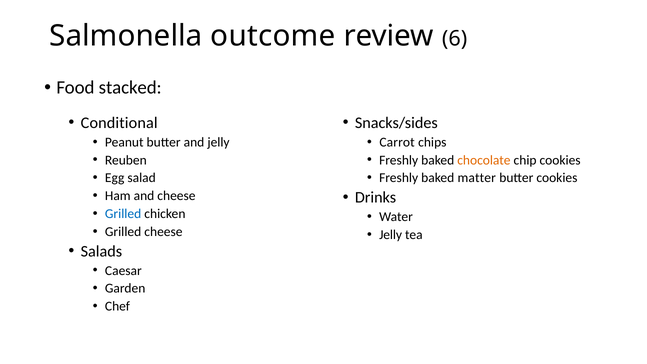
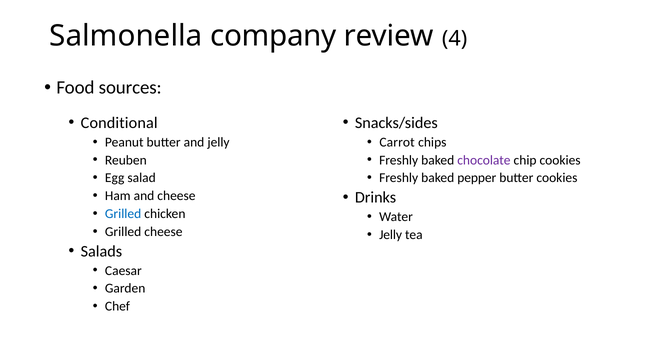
outcome: outcome -> company (273, 36)
6: 6 -> 4 (455, 39)
stacked: stacked -> sources (130, 88)
chocolate colour: orange -> purple (484, 160)
matter: matter -> pepper (477, 178)
